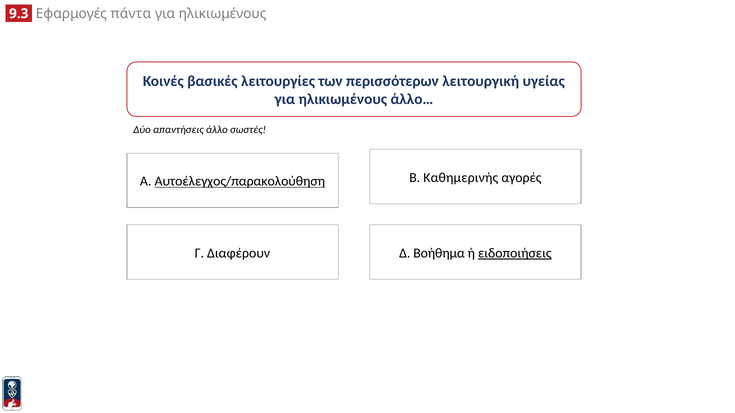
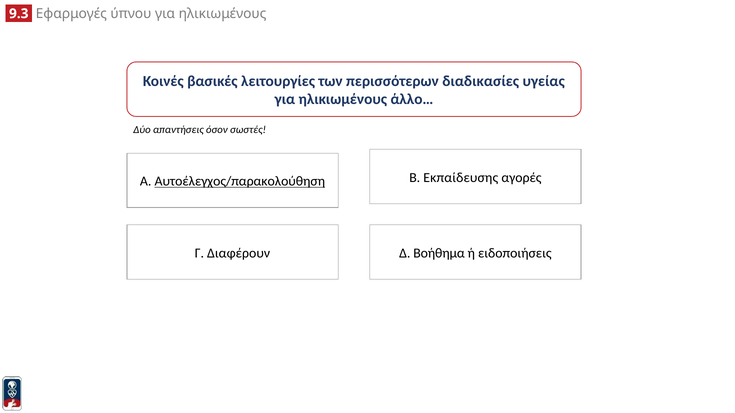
πάντα: πάντα -> ύπνου (131, 14)
λειτουργική: λειτουργική -> διαδικασίες (481, 81)
άλλο: άλλο -> όσον (217, 130)
Καθημερινής: Καθημερινής -> Εκπαίδευσης (461, 178)
ειδοποιήσεις underline: present -> none (515, 253)
